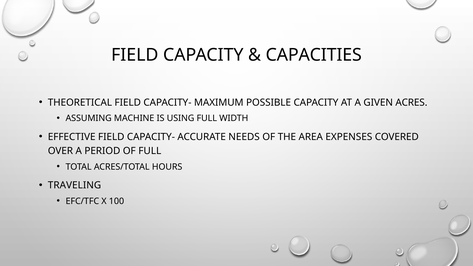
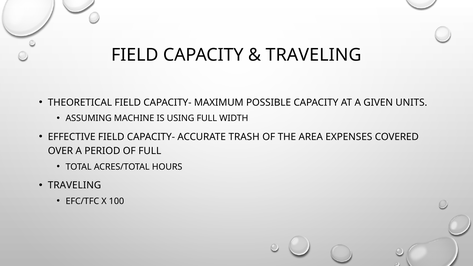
CAPACITIES: CAPACITIES -> TRAVELING (314, 55)
ACRES: ACRES -> UNITS (411, 103)
NEEDS: NEEDS -> TRASH (244, 137)
